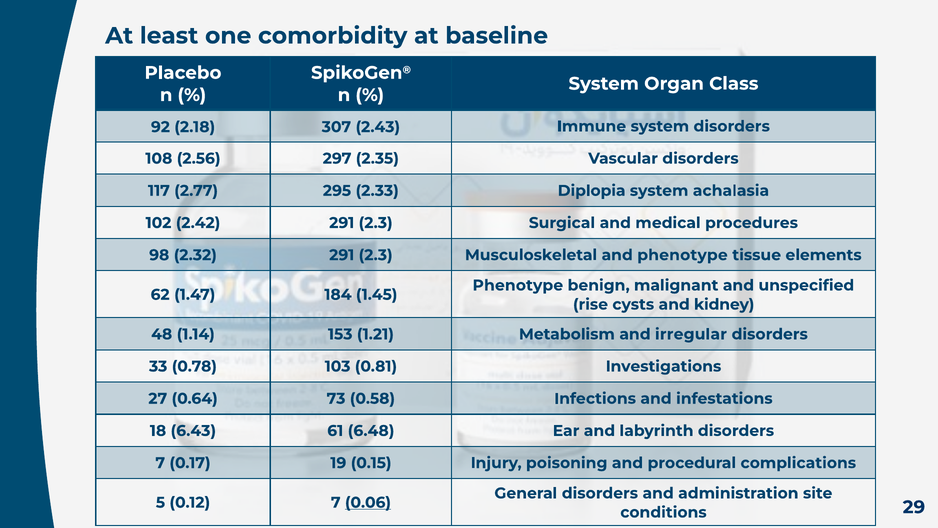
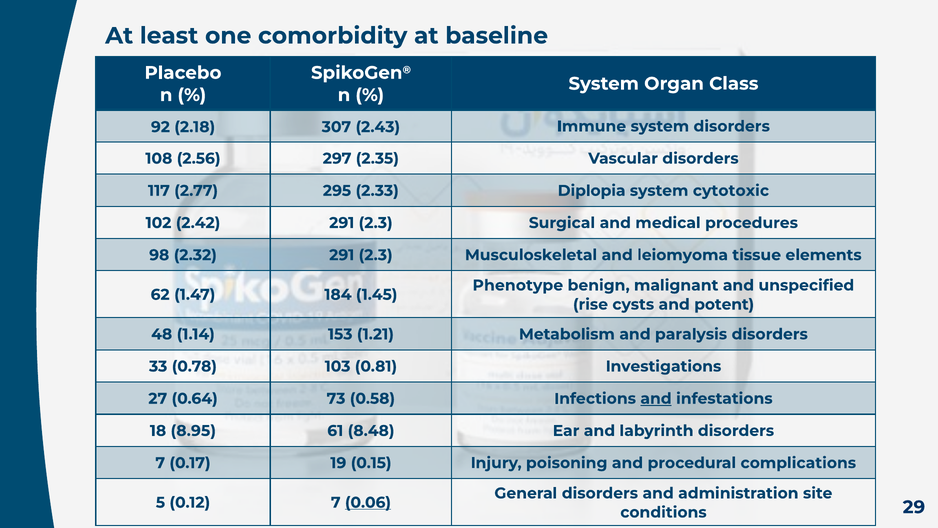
achalasia: achalasia -> cytotoxic (731, 191)
and phenotype: phenotype -> leiomyoma (683, 255)
kidney: kidney -> potent (724, 304)
irregular: irregular -> paralysis (691, 334)
and underline: none -> present (656, 398)
6.43: 6.43 -> 8.95 (193, 430)
6.48: 6.48 -> 8.48 (371, 430)
